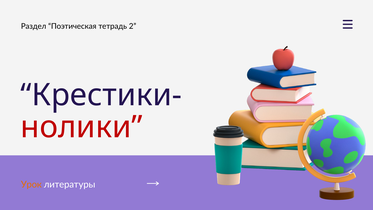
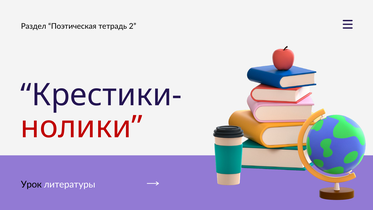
Урок colour: orange -> black (31, 184)
